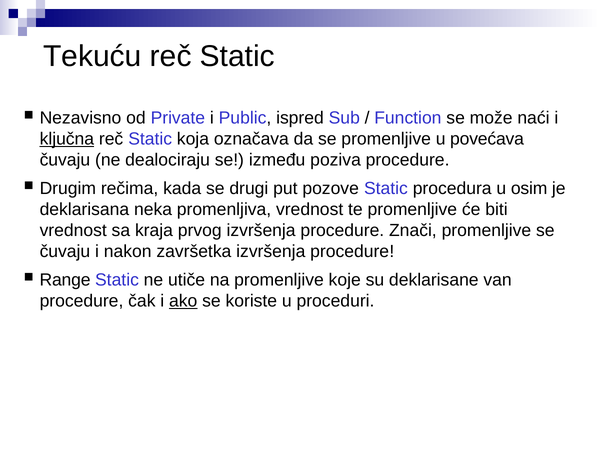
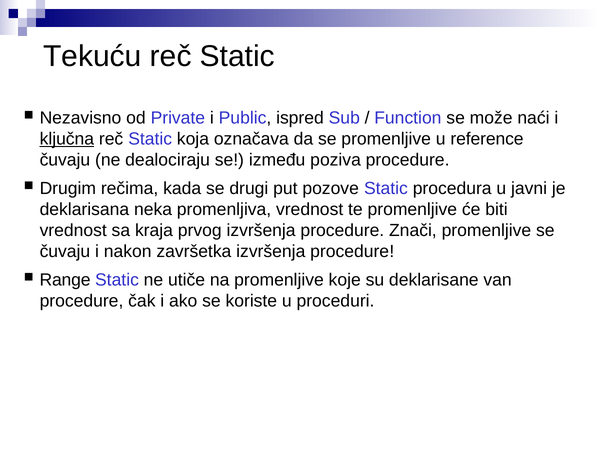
povećava: povećava -> reference (487, 139)
osim: osim -> javni (529, 188)
ako underline: present -> none (183, 301)
